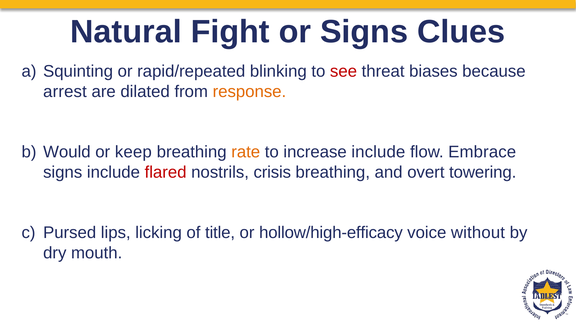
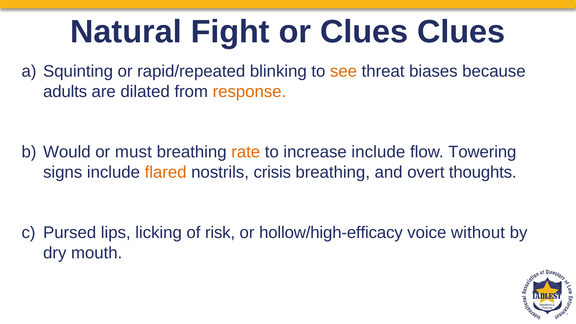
or Signs: Signs -> Clues (364, 32)
see colour: red -> orange (344, 71)
arrest: arrest -> adults (65, 92)
keep: keep -> must (133, 152)
Embrace: Embrace -> Towering (482, 152)
flared colour: red -> orange (166, 172)
towering: towering -> thoughts (483, 172)
title: title -> risk (220, 233)
